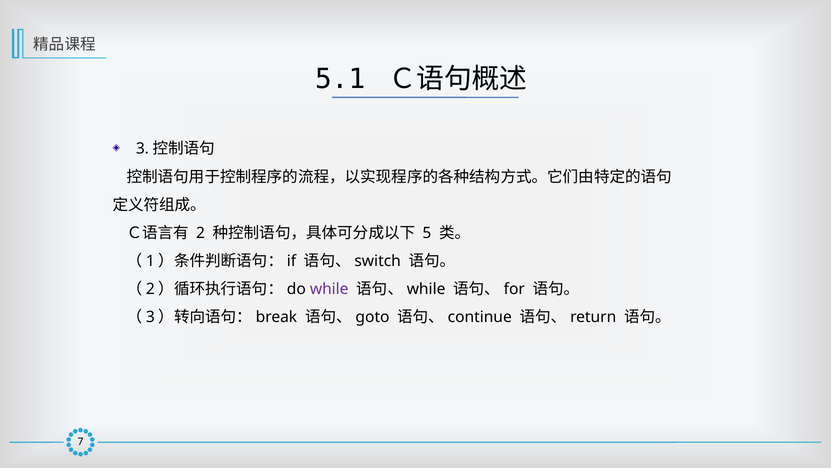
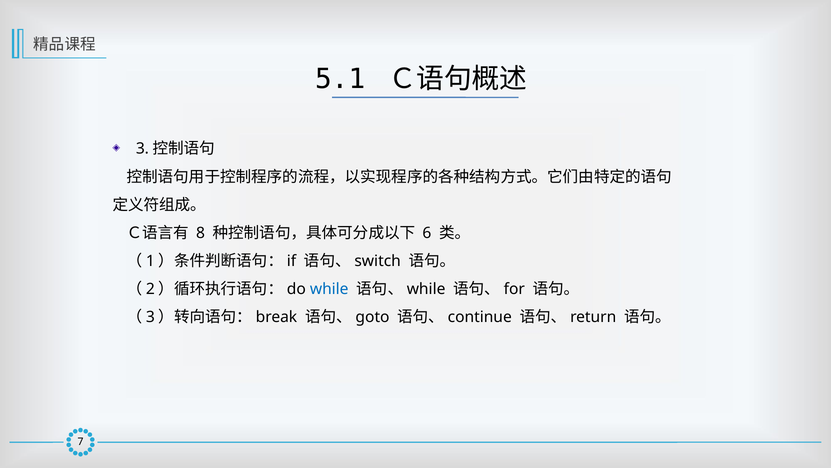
2: 2 -> 8 (201, 233)
5: 5 -> 6 (427, 233)
while colour: purple -> blue (329, 289)
